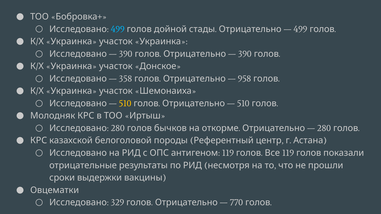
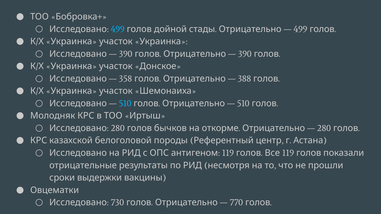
958: 958 -> 388 (244, 79)
510 colour: yellow -> light blue (125, 104)
329: 329 -> 730 (117, 203)
